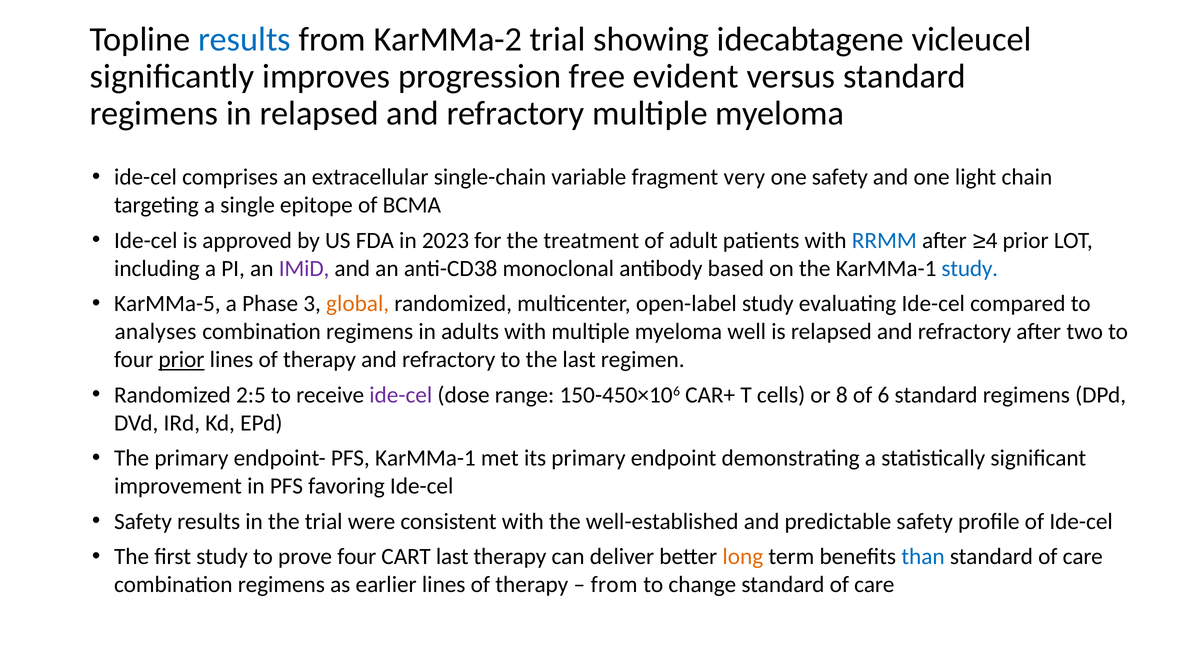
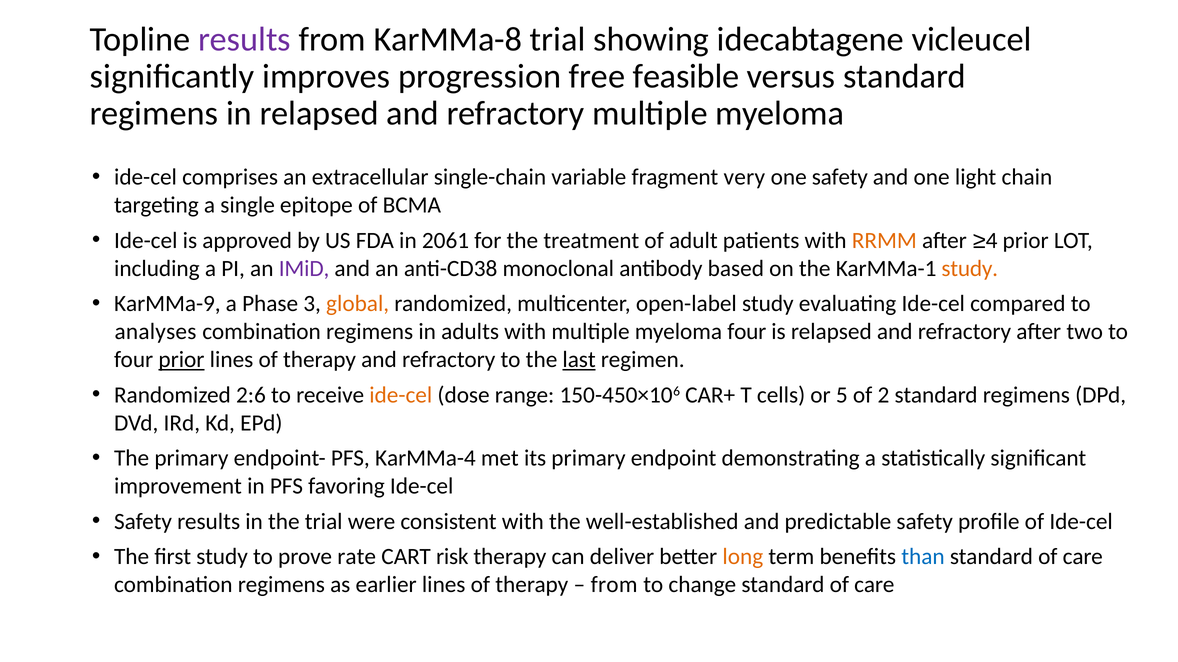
results colour: blue -> purple (245, 39)
KarMMa-2: KarMMa-2 -> KarMMa-8 (448, 39)
evident: evident -> feasible (686, 76)
2023: 2023 -> 2061 (446, 241)
RRMM colour: blue -> orange (884, 241)
study colour: blue -> orange (970, 269)
KarMMa-5: KarMMa-5 -> KarMMa-9 (167, 304)
myeloma well: well -> four (747, 332)
last underline: none -> present (579, 360)
2:5: 2:5 -> 2:6 (251, 395)
ide-cel colour: purple -> orange (401, 395)
8: 8 -> 5 (842, 395)
6: 6 -> 2 (883, 395)
PFS KarMMa-1: KarMMa-1 -> KarMMa-4 (425, 459)
prove four: four -> rate (357, 557)
CART last: last -> risk (452, 557)
